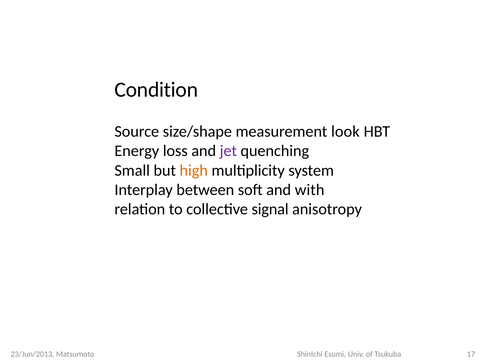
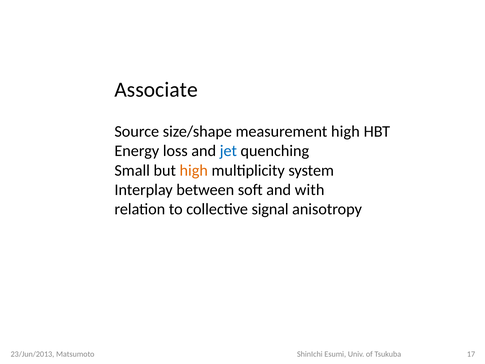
Condition: Condition -> Associate (156, 90)
measurement look: look -> high (345, 131)
jet colour: purple -> blue (228, 151)
